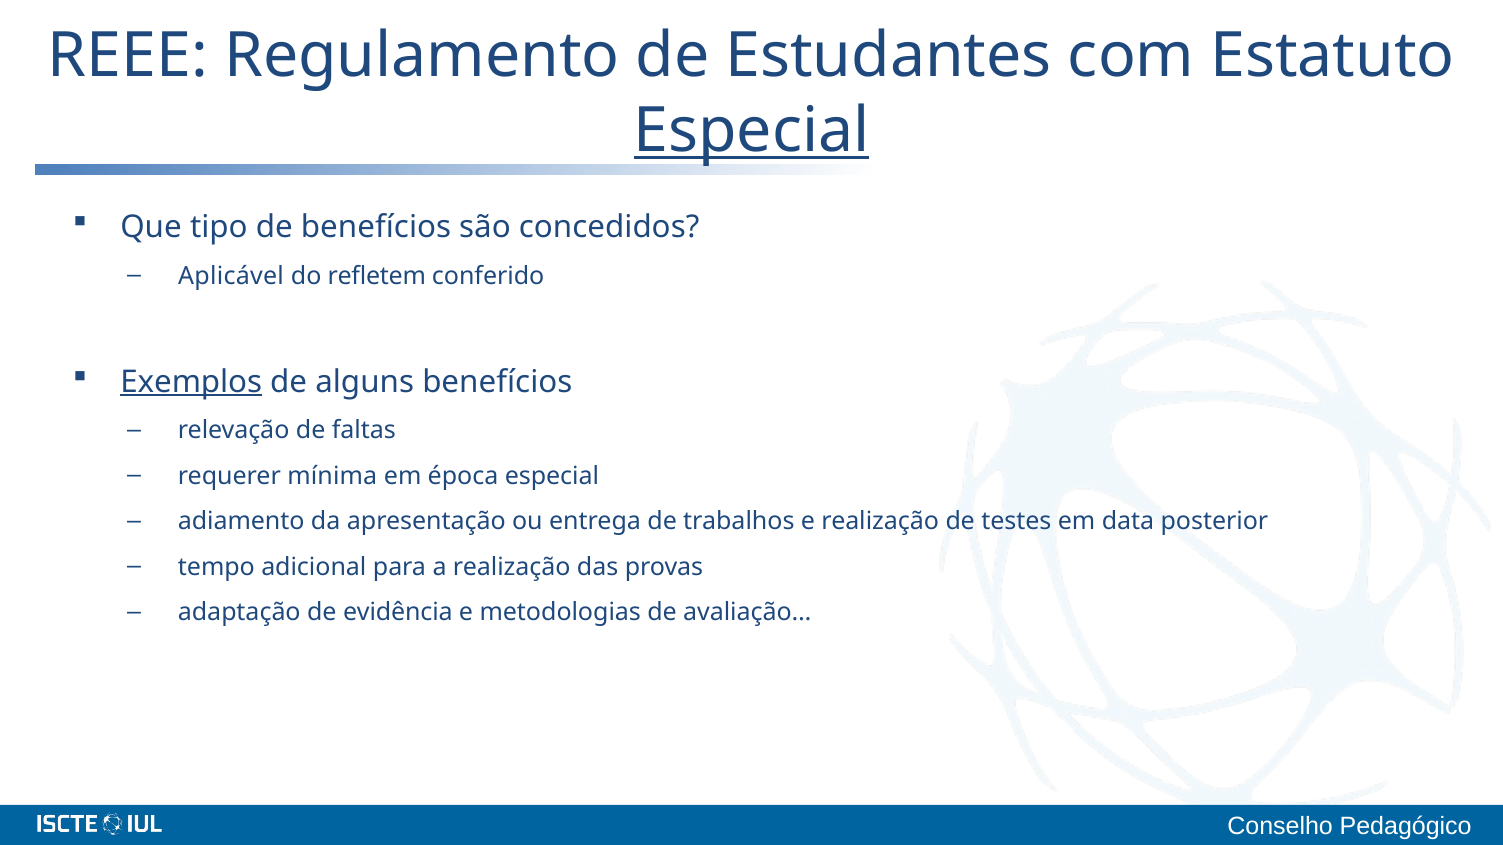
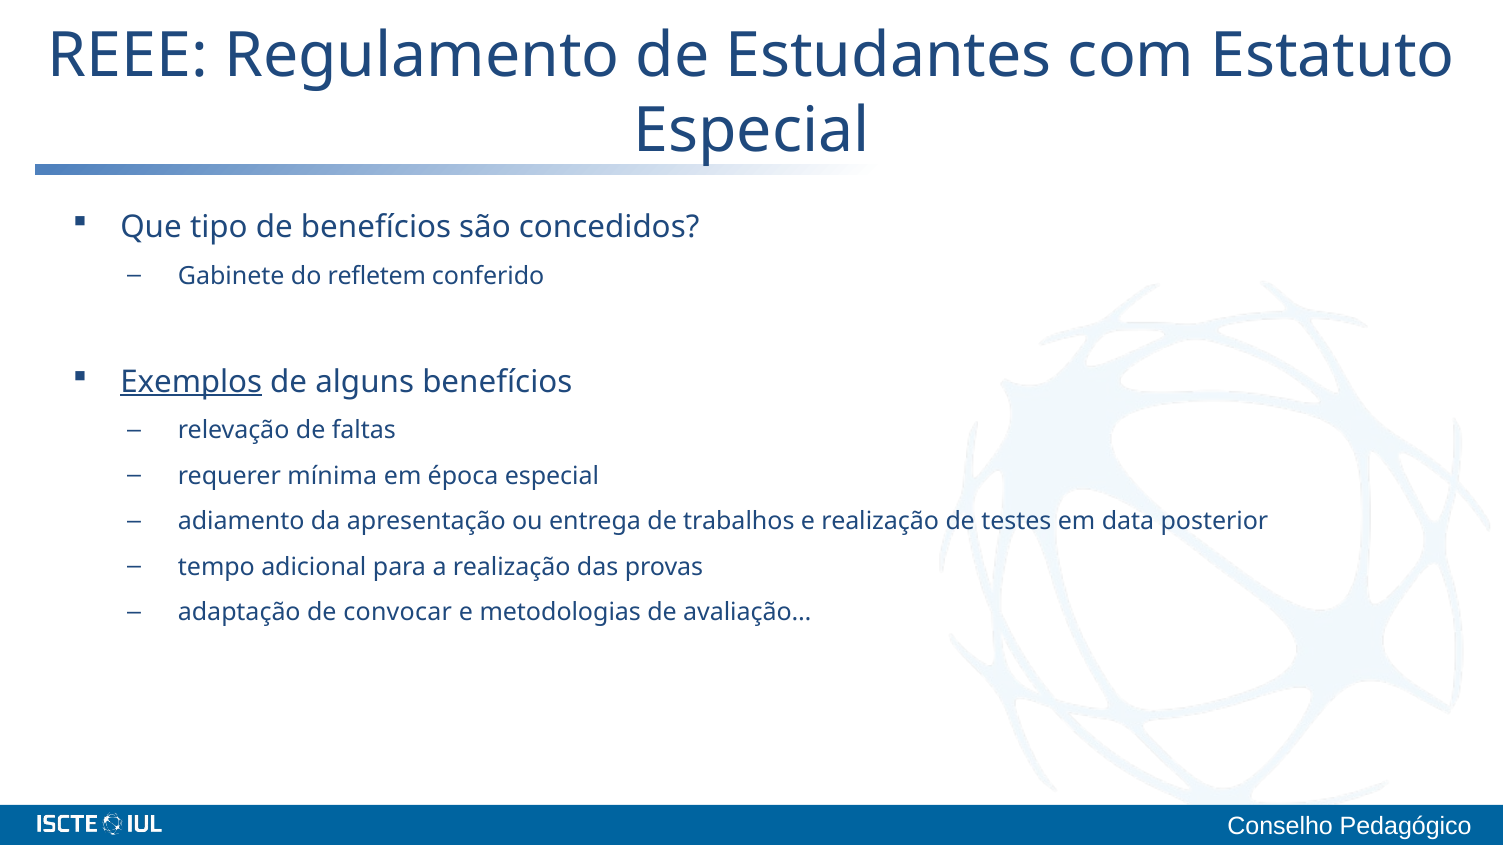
Especial underline: present -> none (751, 131)
Aplicável: Aplicável -> Gabinete (231, 276)
evidência: evidência -> convocar (398, 613)
